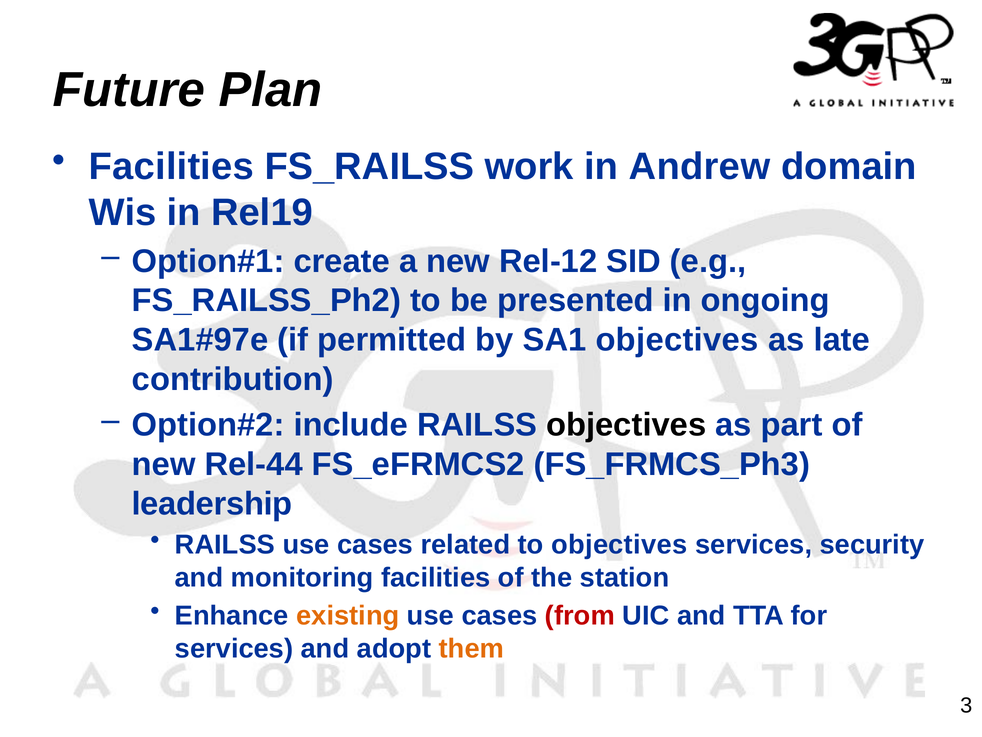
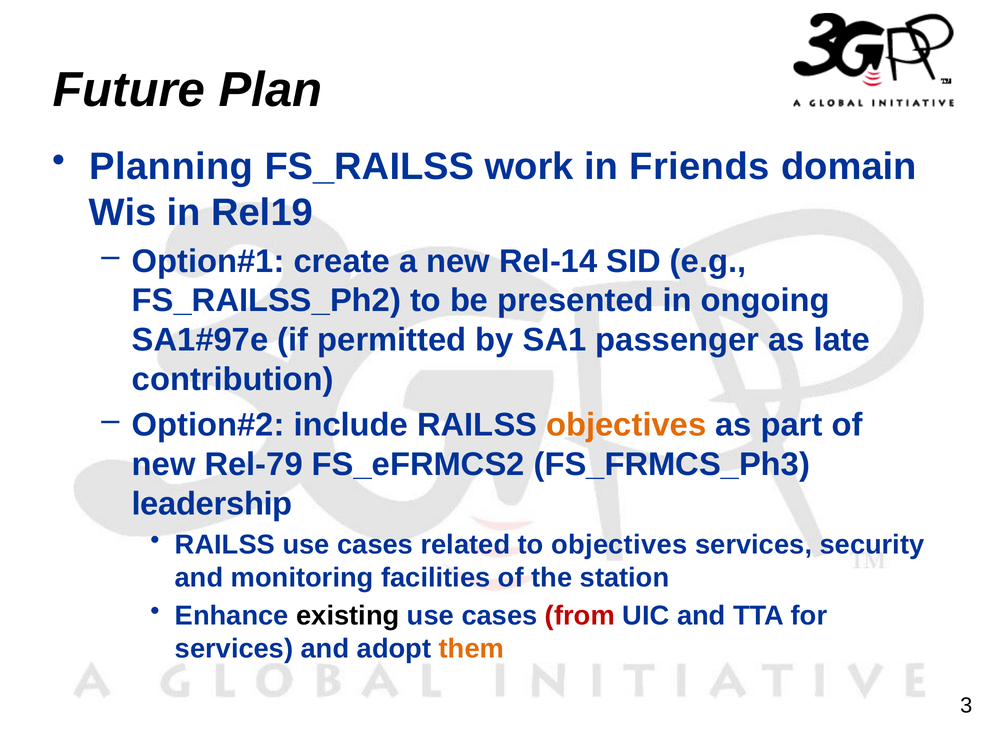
Facilities: Facilities -> Planning (171, 167)
Andrew: Andrew -> Friends (699, 167)
Rel-12: Rel-12 -> Rel-14 (548, 261)
SA1 objectives: objectives -> passenger (677, 340)
objectives colour: black -> orange (626, 425)
Rel-44: Rel-44 -> Rel-79 (254, 464)
existing colour: orange -> black (348, 615)
